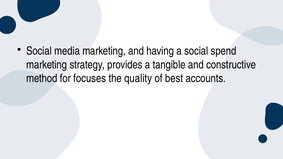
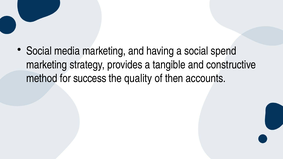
focuses: focuses -> success (90, 78)
best: best -> then (174, 78)
